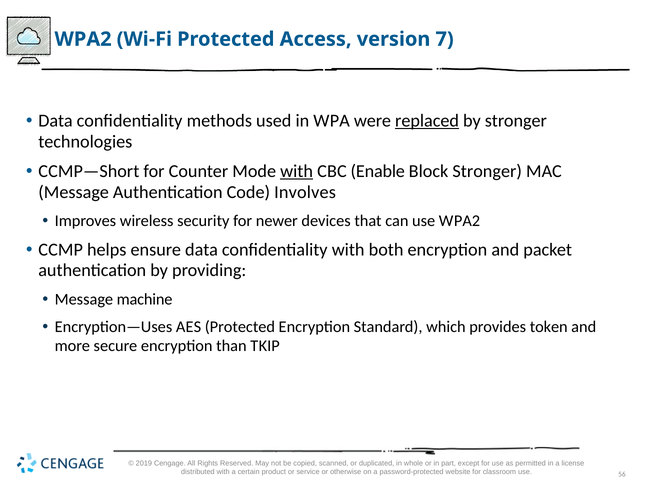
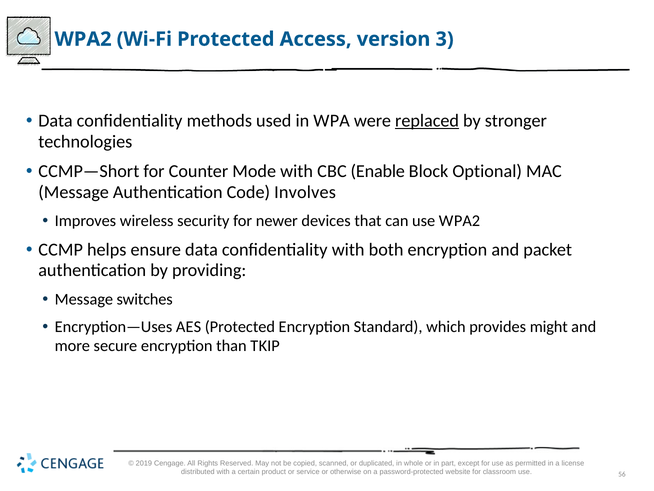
7: 7 -> 3 (445, 39)
with underline: present -> none (297, 171)
Block Stronger: Stronger -> Optional (487, 171)
machine: machine -> switches (145, 299)
token: token -> might (549, 327)
